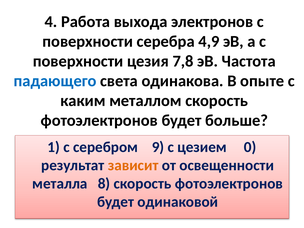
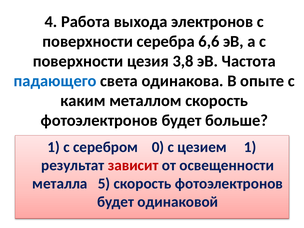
4,9: 4,9 -> 6,6 (209, 41)
7,8: 7,8 -> 3,8 (183, 61)
9: 9 -> 0 (158, 147)
цезием 0: 0 -> 1 (250, 147)
зависит colour: orange -> red (133, 165)
8: 8 -> 5 (104, 184)
